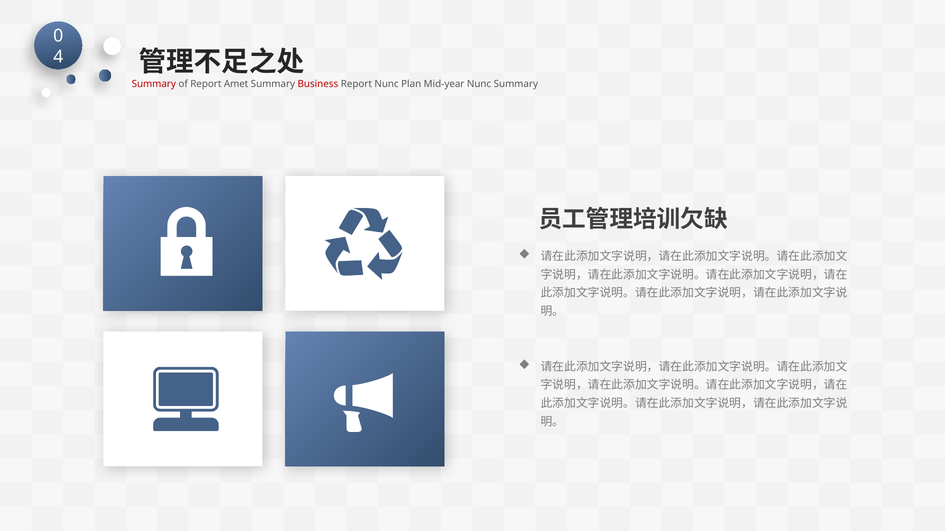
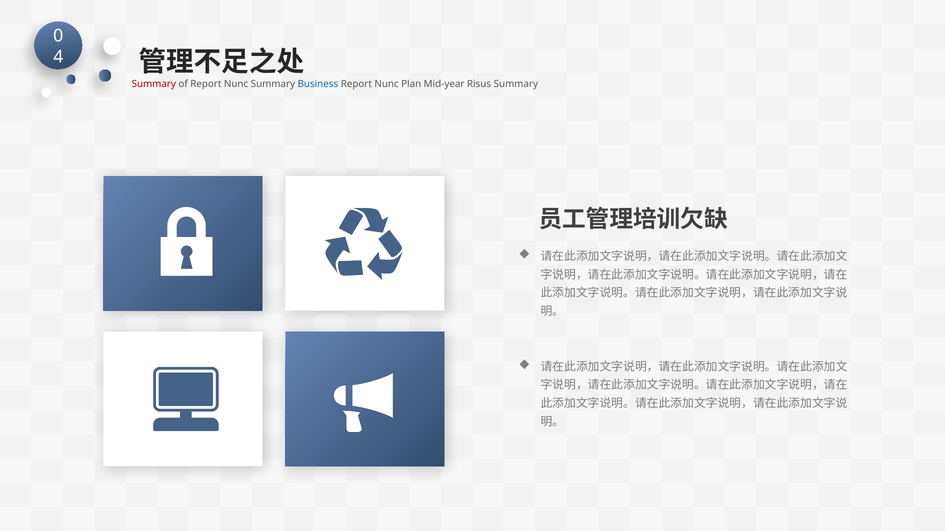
of Report Amet: Amet -> Nunc (236, 84)
Business colour: red -> blue (318, 84)
Mid-year Nunc: Nunc -> Risus (479, 84)
